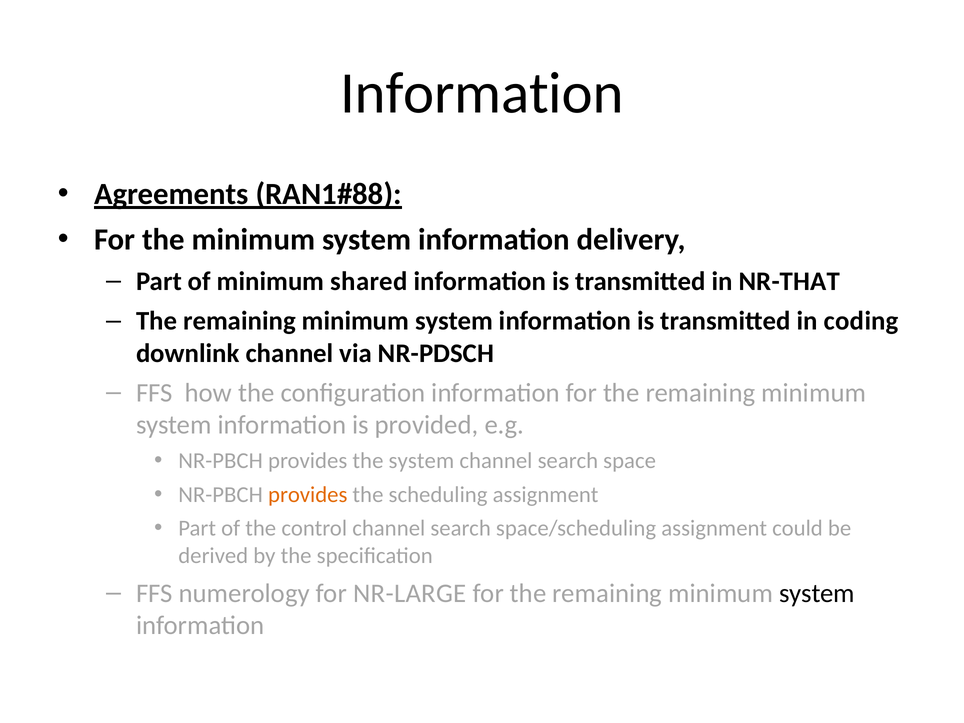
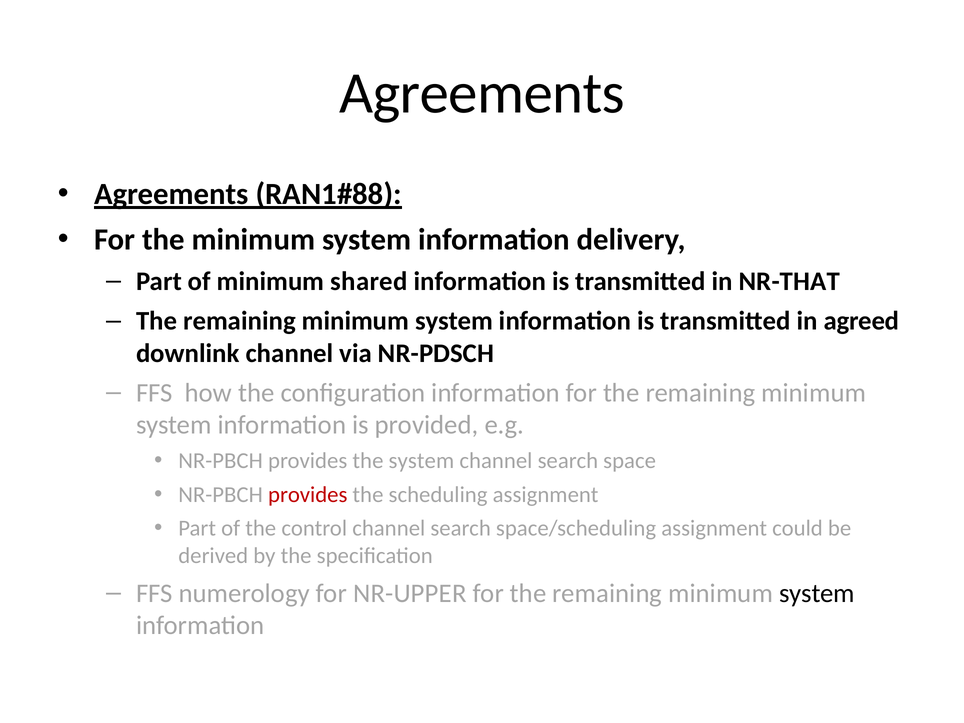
Information: Information -> Agreements (482, 93)
coding: coding -> agreed (861, 321)
provides colour: orange -> red (308, 495)
NR-LARGE: NR-LARGE -> NR-UPPER (410, 593)
